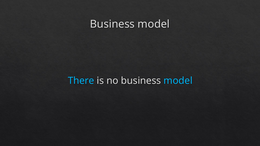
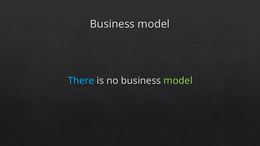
model colour: light blue -> light green (178, 81)
